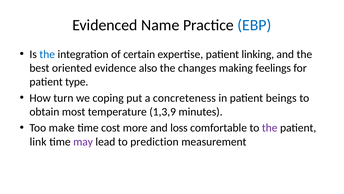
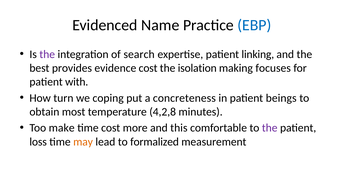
the colour: blue -> purple (47, 54)
certain: certain -> search (139, 54)
oriented: oriented -> provides (72, 68)
evidence also: also -> cost (148, 68)
changes: changes -> isolation (197, 68)
feelings: feelings -> focuses (273, 68)
type: type -> with (77, 82)
1,3,9: 1,3,9 -> 4,2,8 (163, 112)
loss: loss -> this (179, 128)
link: link -> loss (38, 141)
may colour: purple -> orange (83, 141)
prediction: prediction -> formalized (155, 141)
